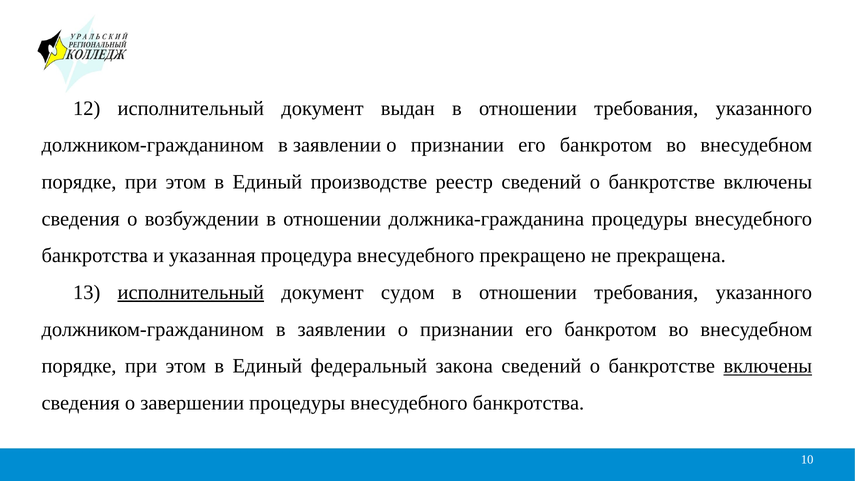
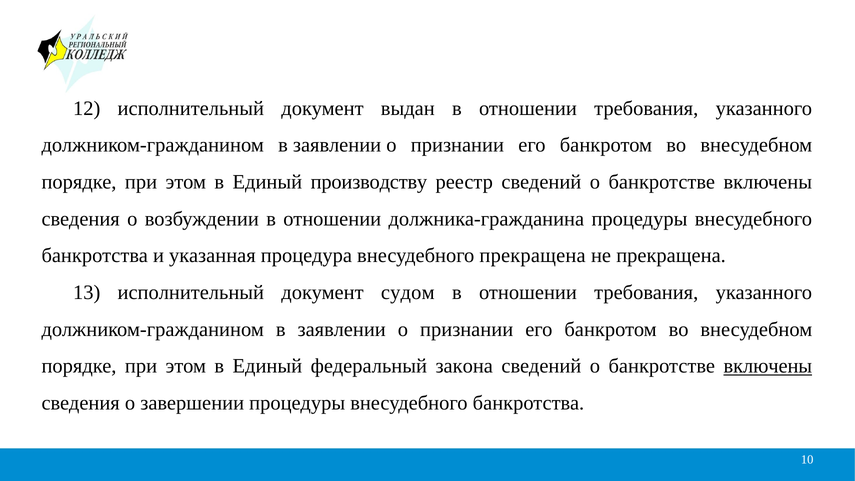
производстве: производстве -> производству (369, 182)
внесудебного прекращено: прекращено -> прекращена (533, 256)
исполнительный underline: present -> none (191, 293)
